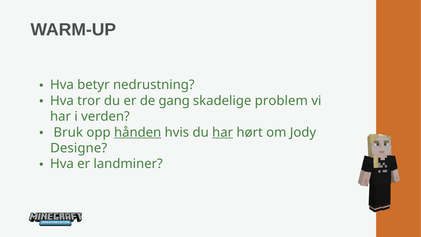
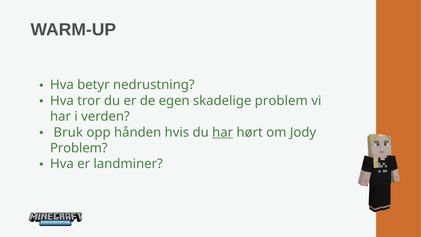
gang: gang -> egen (174, 101)
hånden underline: present -> none (138, 132)
Designe: Designe -> Problem (79, 148)
